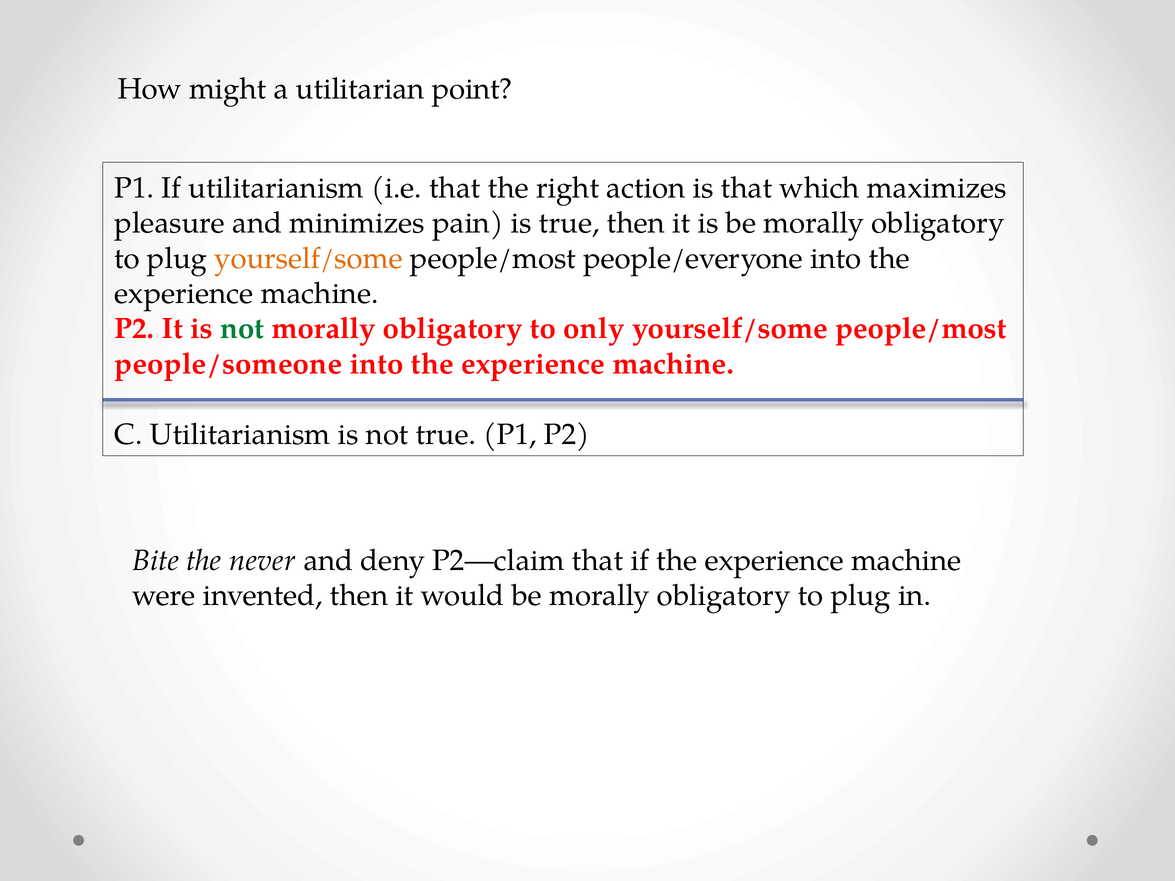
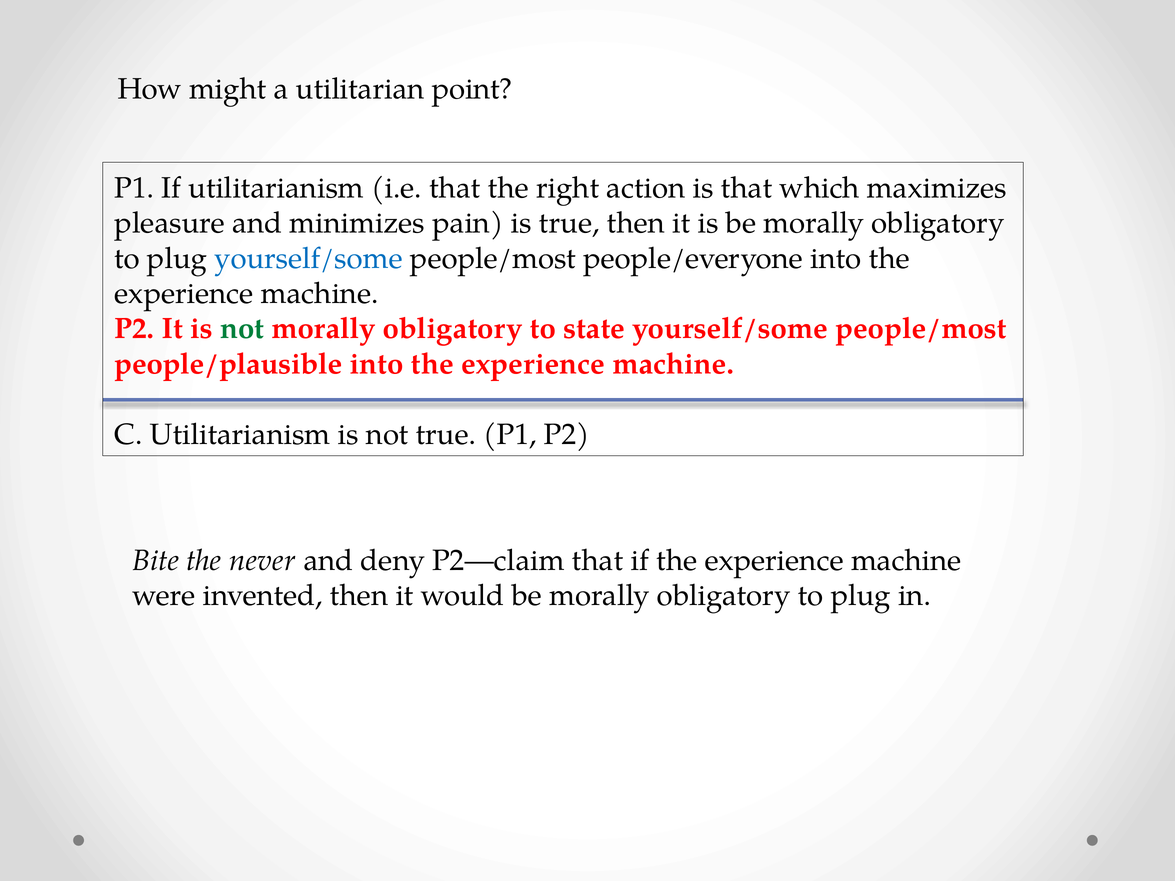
yourself/some colour: orange -> blue (309, 258)
only: only -> state (594, 329)
people/someone: people/someone -> people/plausible (229, 364)
